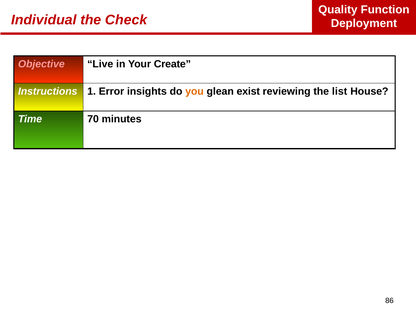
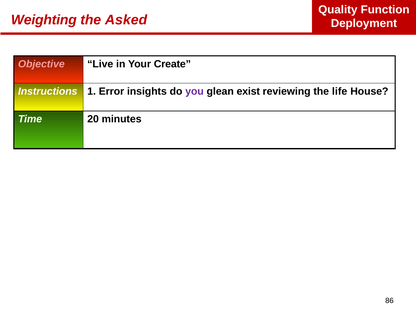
Individual: Individual -> Weighting (44, 20)
Check: Check -> Asked (126, 20)
you colour: orange -> purple (194, 91)
list: list -> life (340, 91)
70: 70 -> 20 (93, 119)
